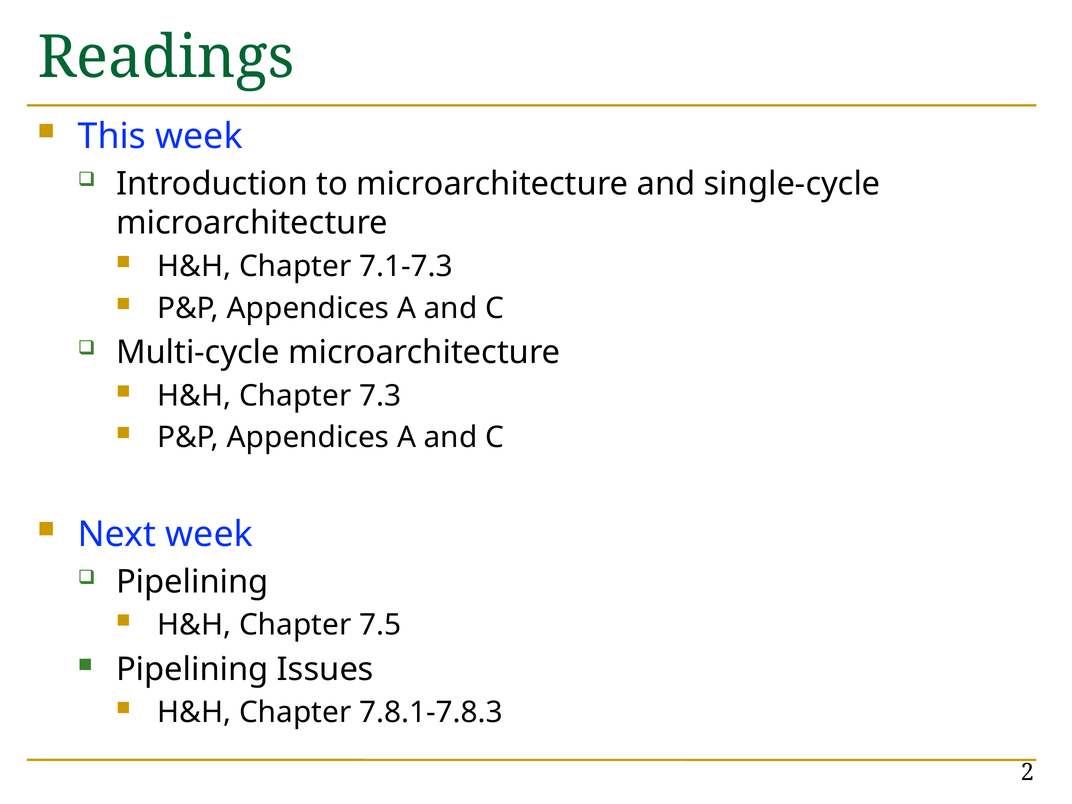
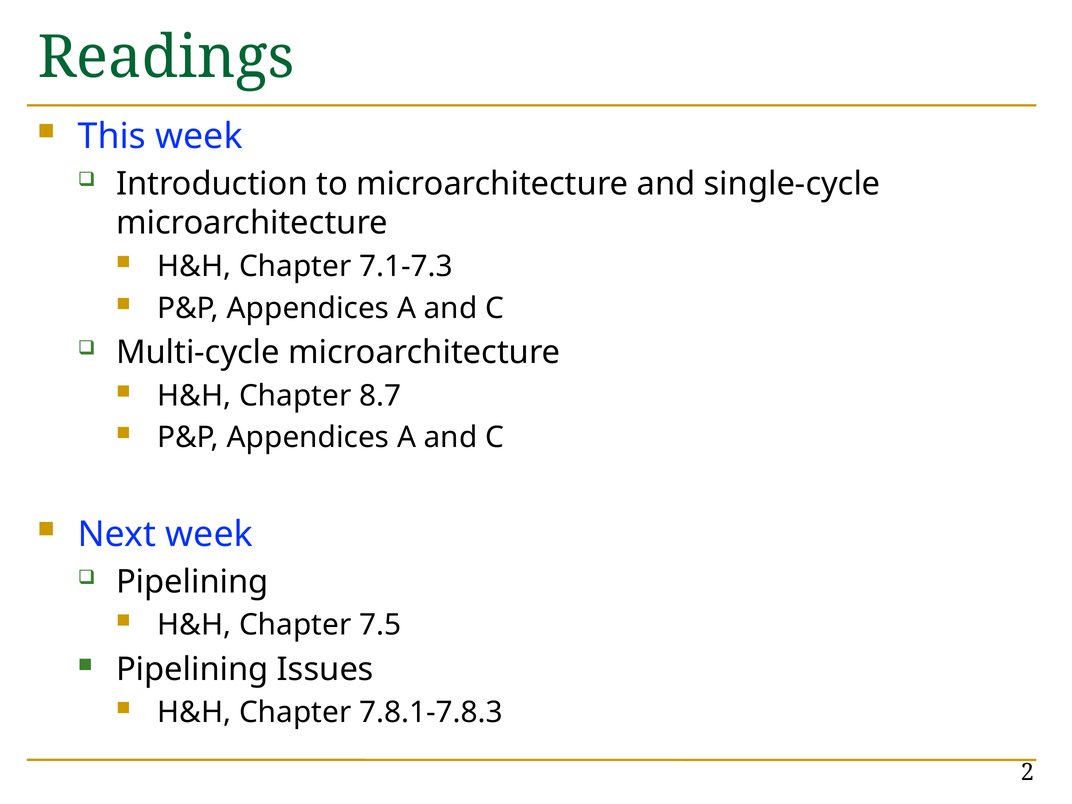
7.3: 7.3 -> 8.7 (380, 396)
